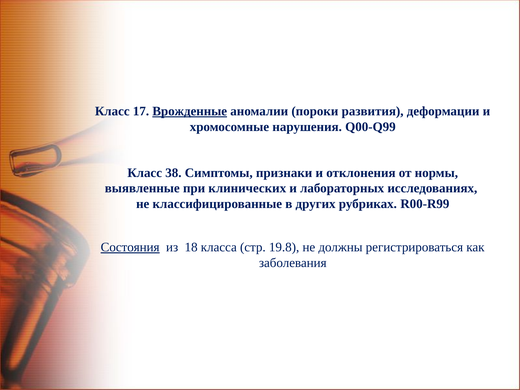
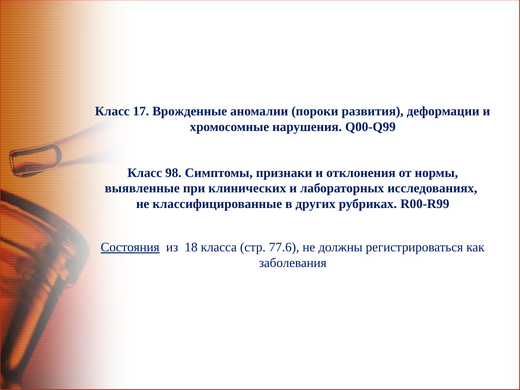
Врожденные underline: present -> none (190, 111)
38: 38 -> 98 (173, 173)
19.8: 19.8 -> 77.6 (284, 247)
